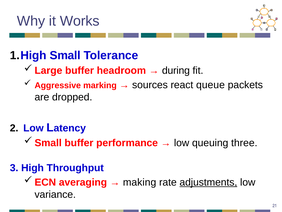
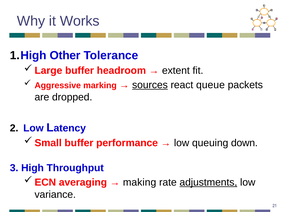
Small: Small -> Other (65, 55)
during: during -> extent (176, 70)
sources underline: none -> present (150, 85)
three: three -> down (244, 143)
